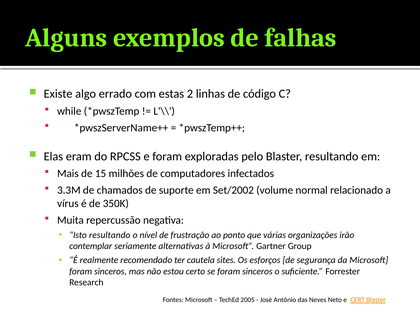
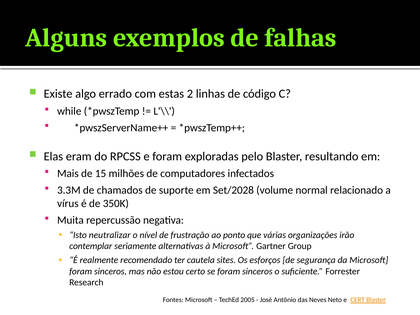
Set/2002: Set/2002 -> Set/2028 (233, 190)
Isto resultando: resultando -> neutralizar (110, 235)
